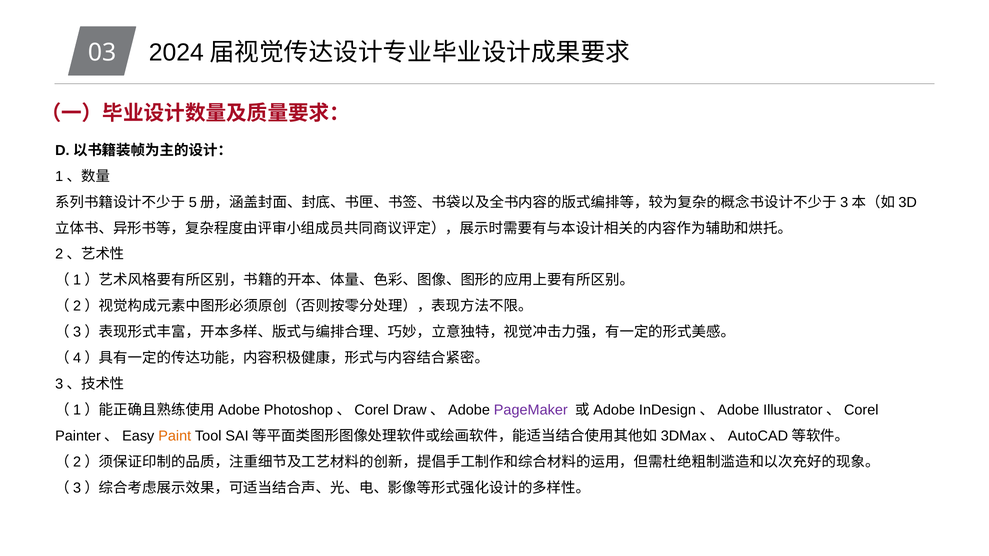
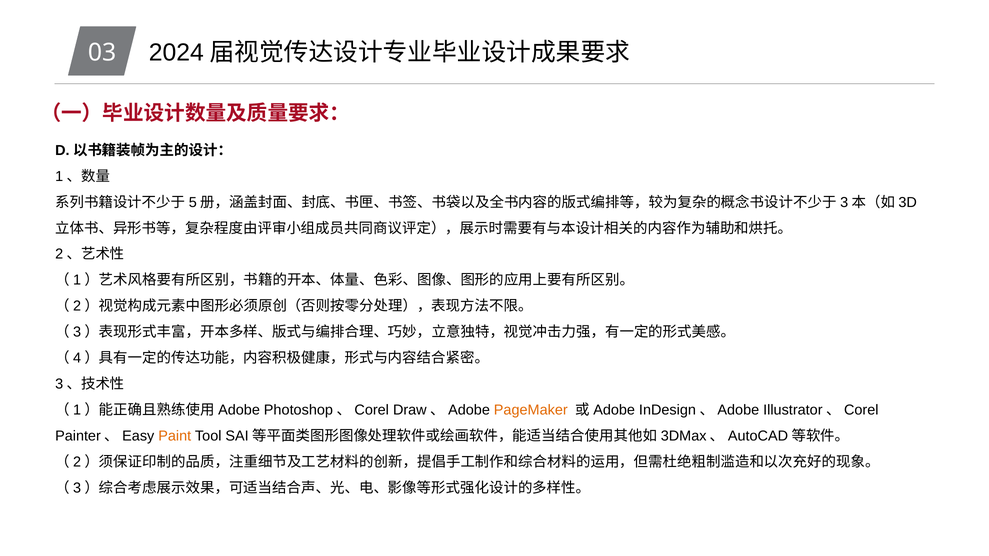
PageMaker colour: purple -> orange (531, 410)
